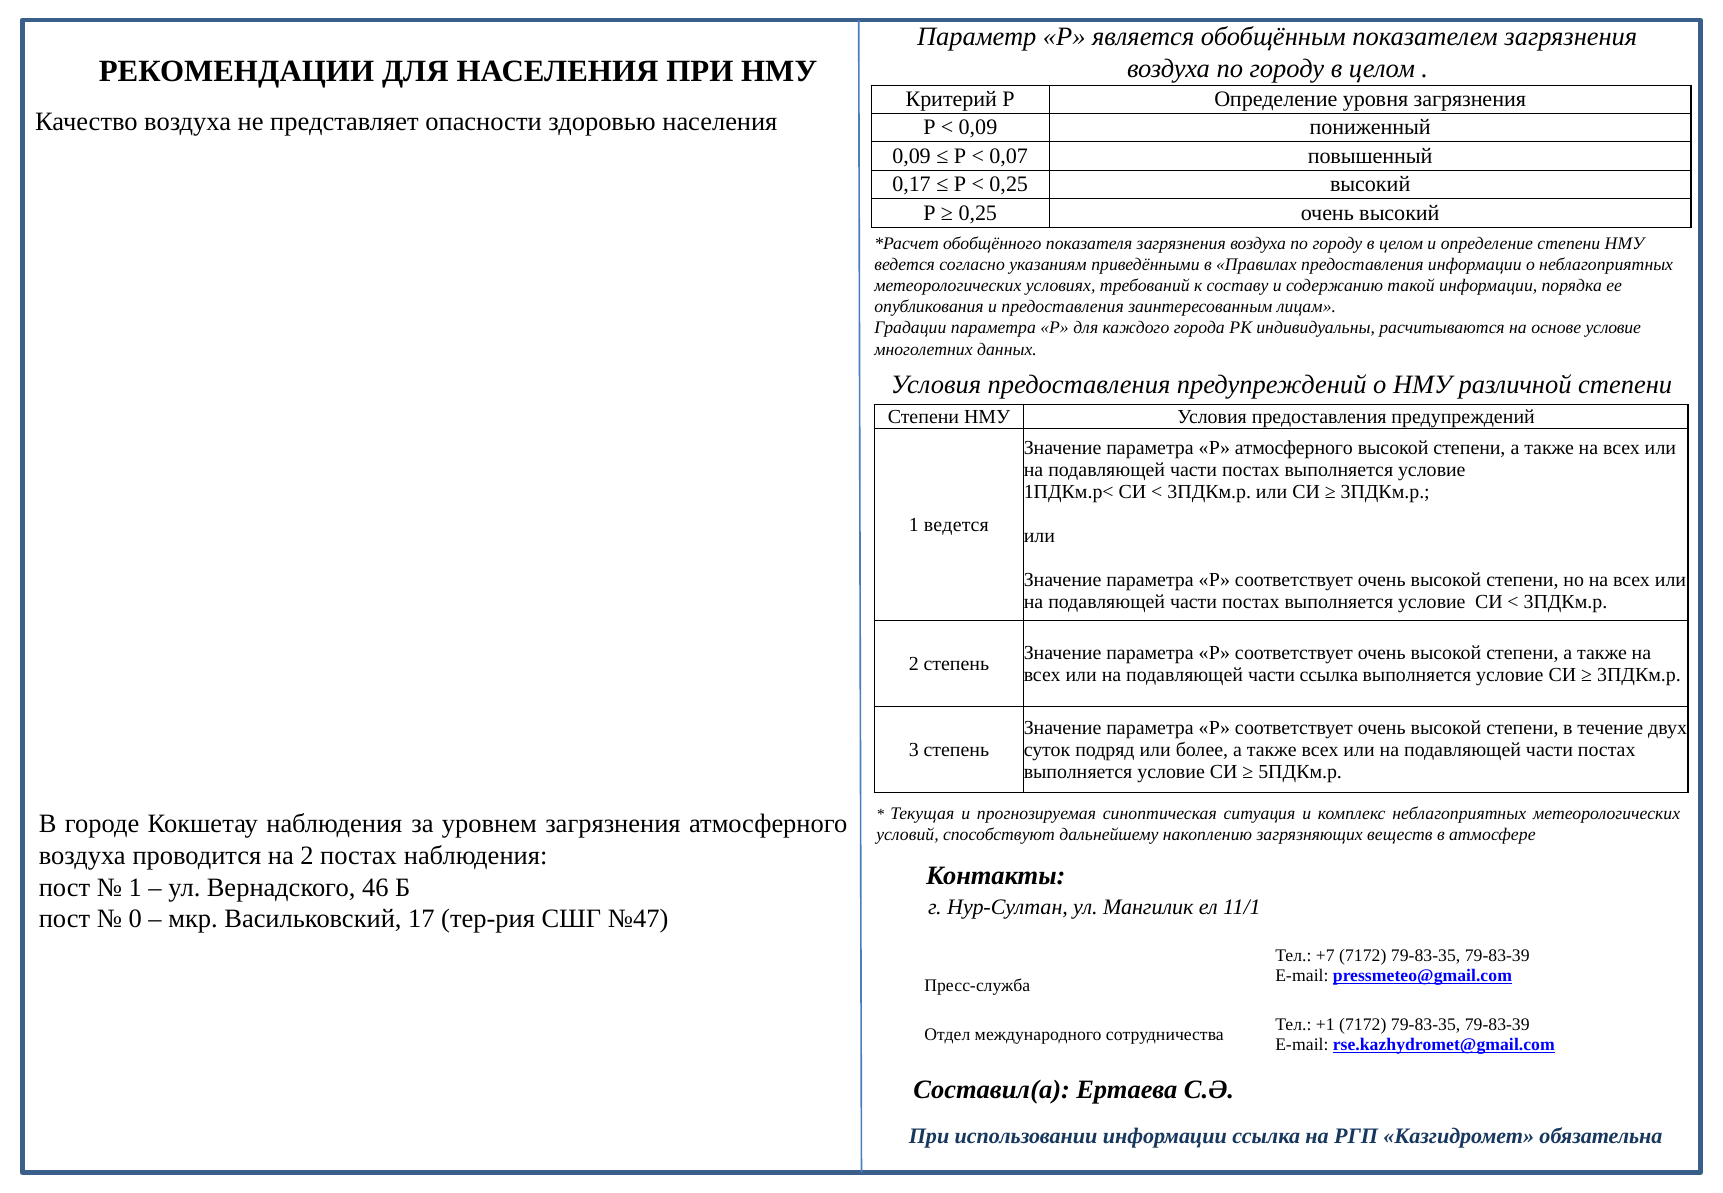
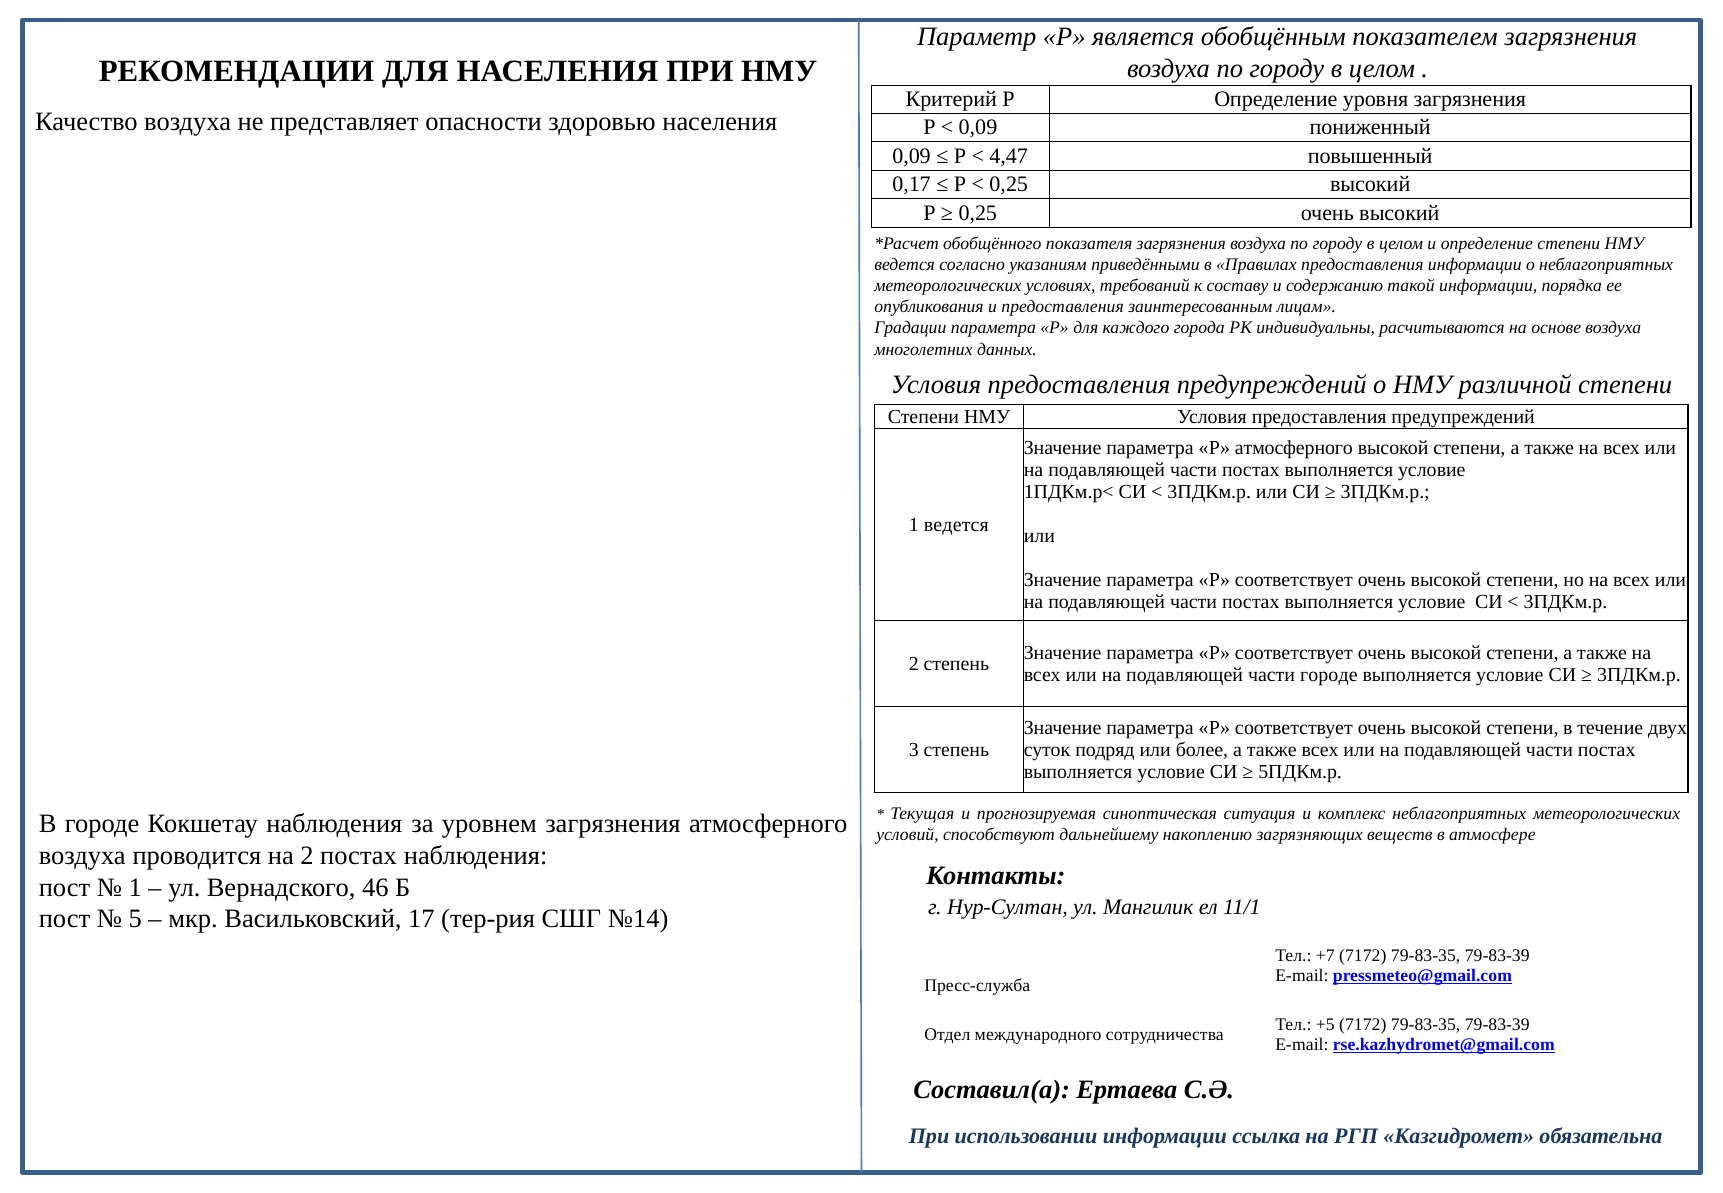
0,07: 0,07 -> 4,47 (1009, 156)
основе условие: условие -> воздуха (1613, 328)
части ссылка: ссылка -> городе (1329, 675)
0: 0 -> 5 (135, 919)
№47: №47 -> №14 (638, 919)
+1: +1 -> +5 (1325, 1025)
